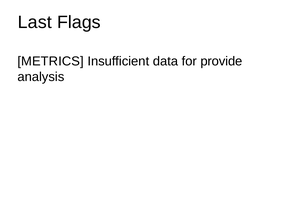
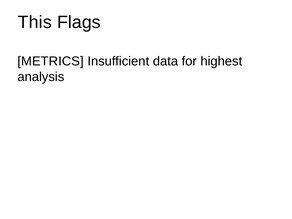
Last: Last -> This (35, 22)
provide: provide -> highest (221, 61)
